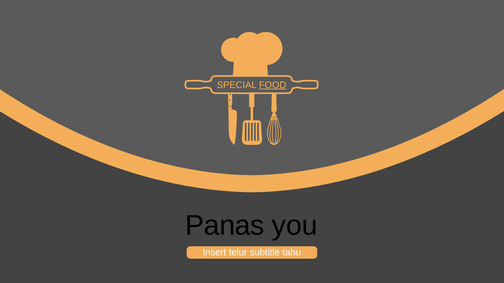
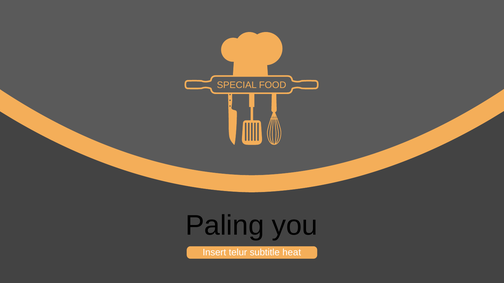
FOOD underline: present -> none (273, 85)
Panas: Panas -> Paling (225, 226)
tahu: tahu -> heat (292, 253)
